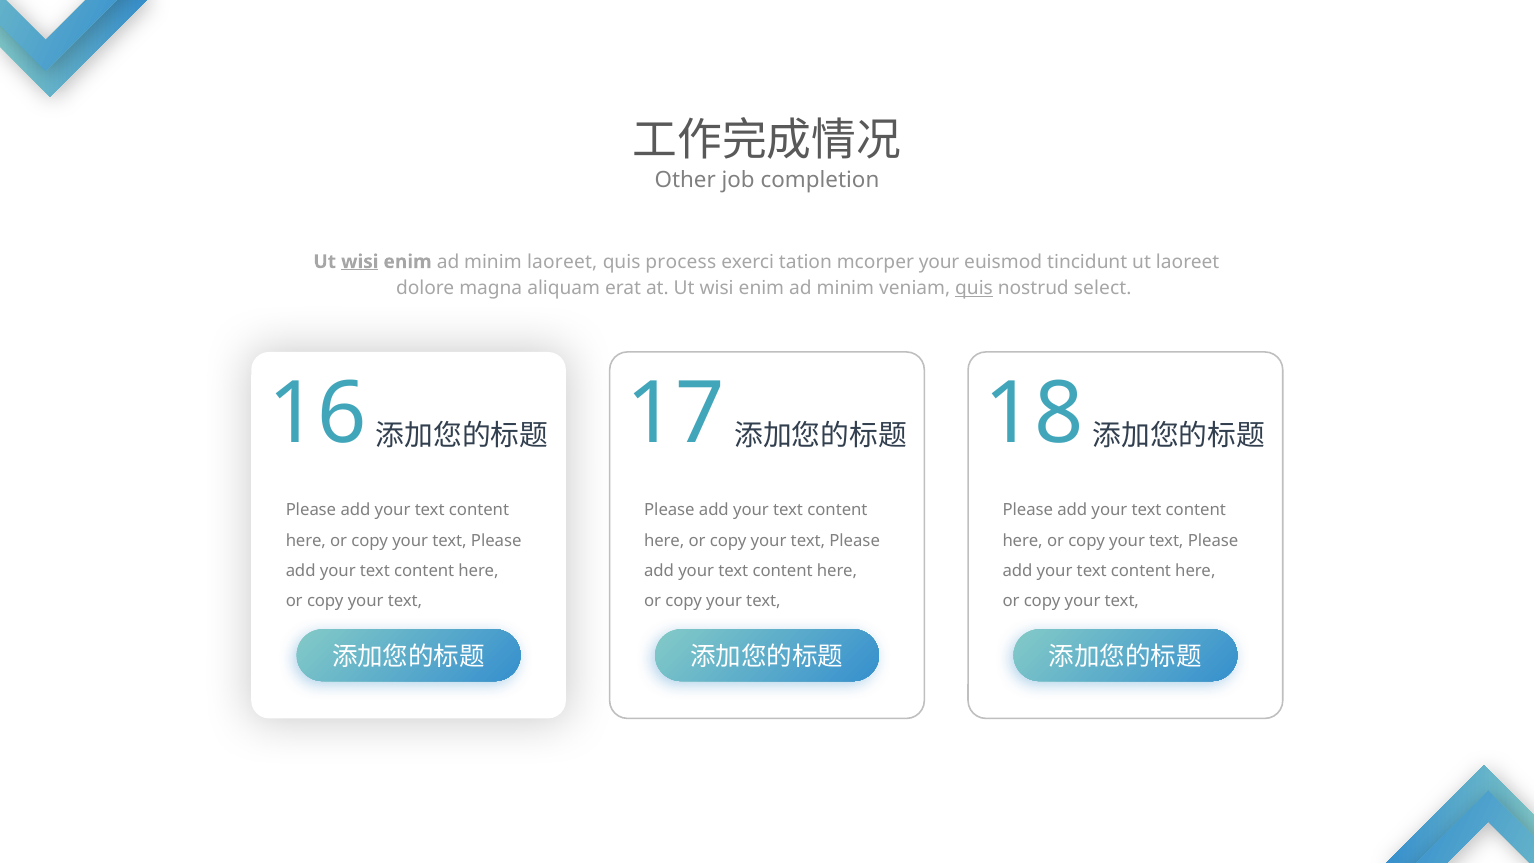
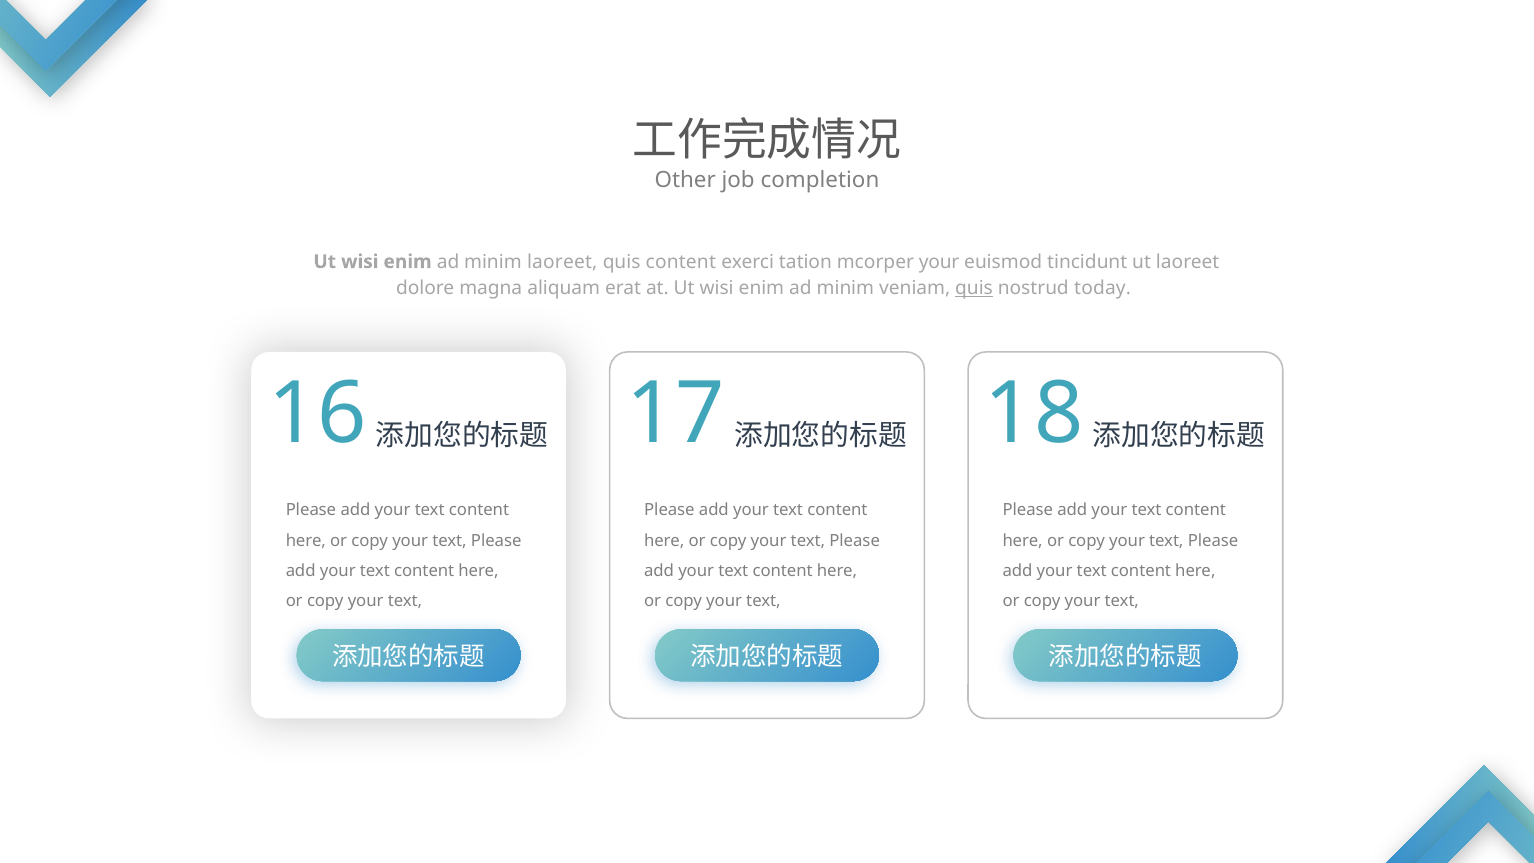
wisi underline: present -> none (360, 262)
quis process: process -> content (681, 262)
select: select -> today (1103, 288)
